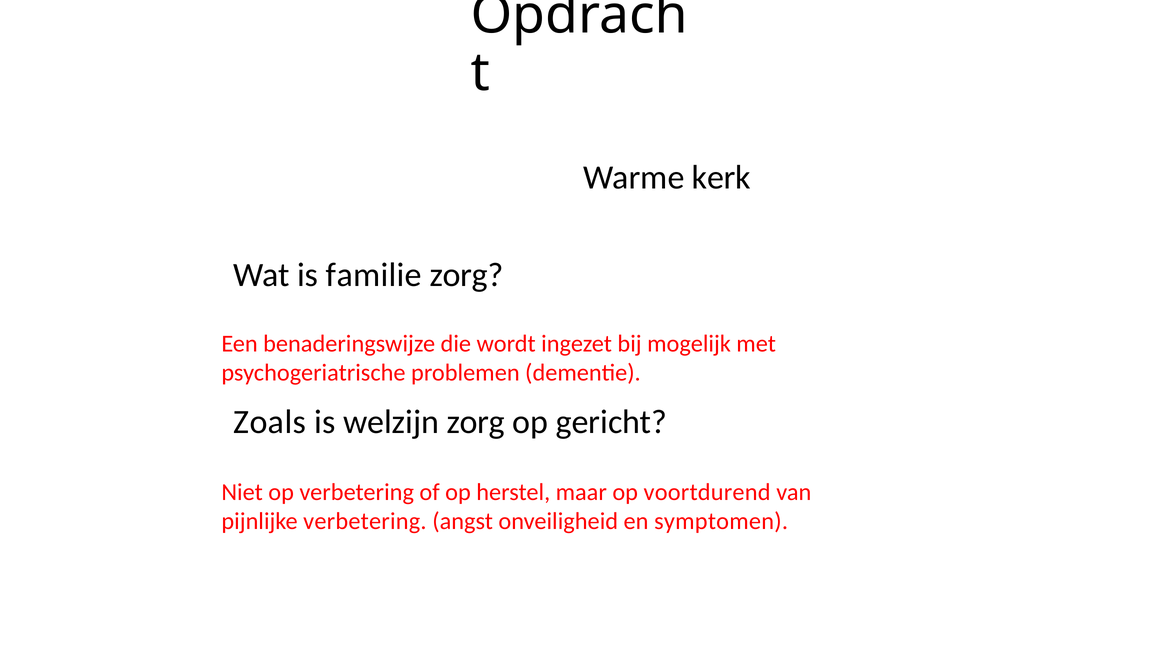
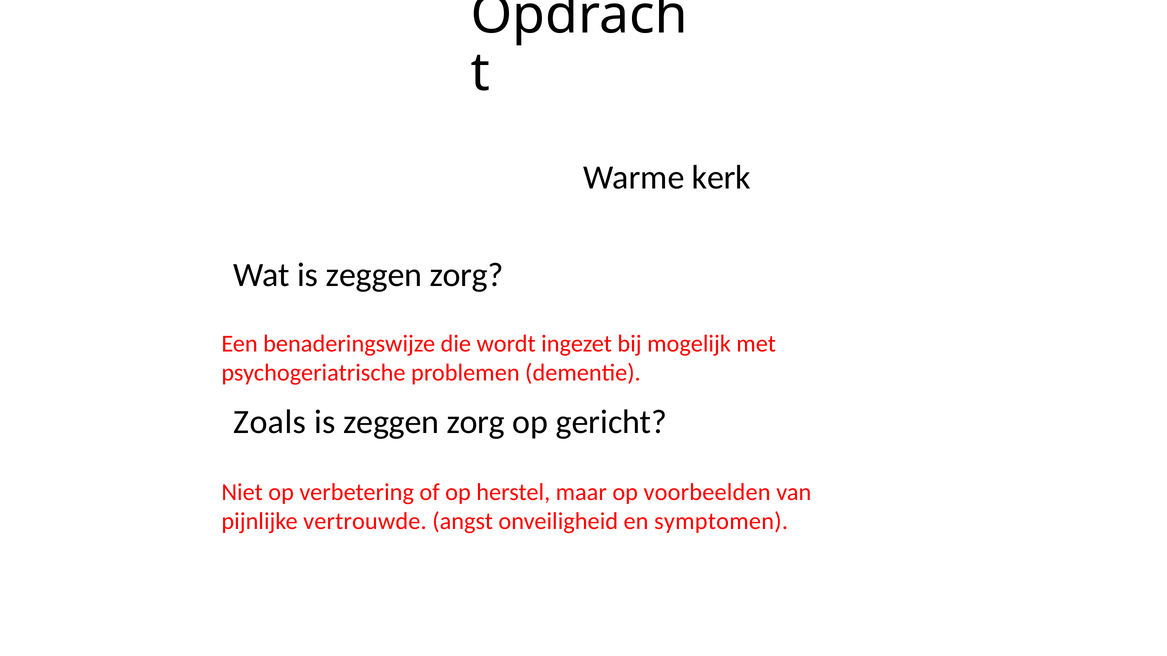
Wat is familie: familie -> zeggen (374, 275)
welzijn: welzijn -> zeggen (391, 422)
voortdurend: voortdurend -> voorbeelden (707, 492)
pijnlijke verbetering: verbetering -> vertrouwde (365, 522)
